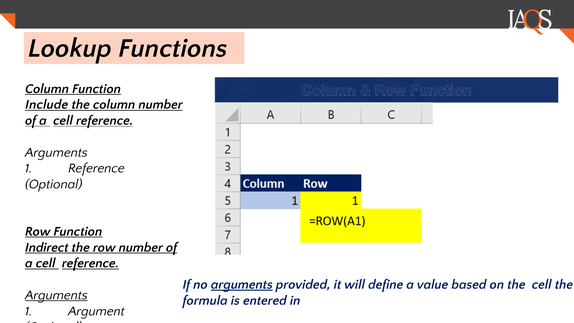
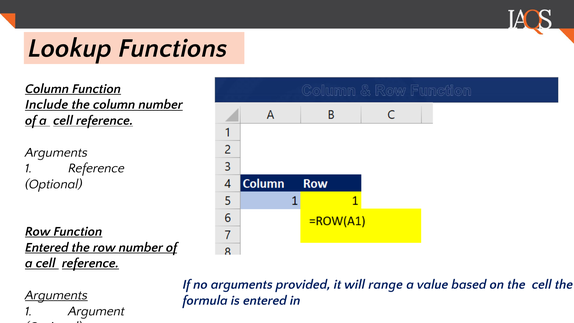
Indirect: Indirect -> Entered (47, 247)
arguments underline: present -> none (242, 284)
define: define -> range (386, 284)
